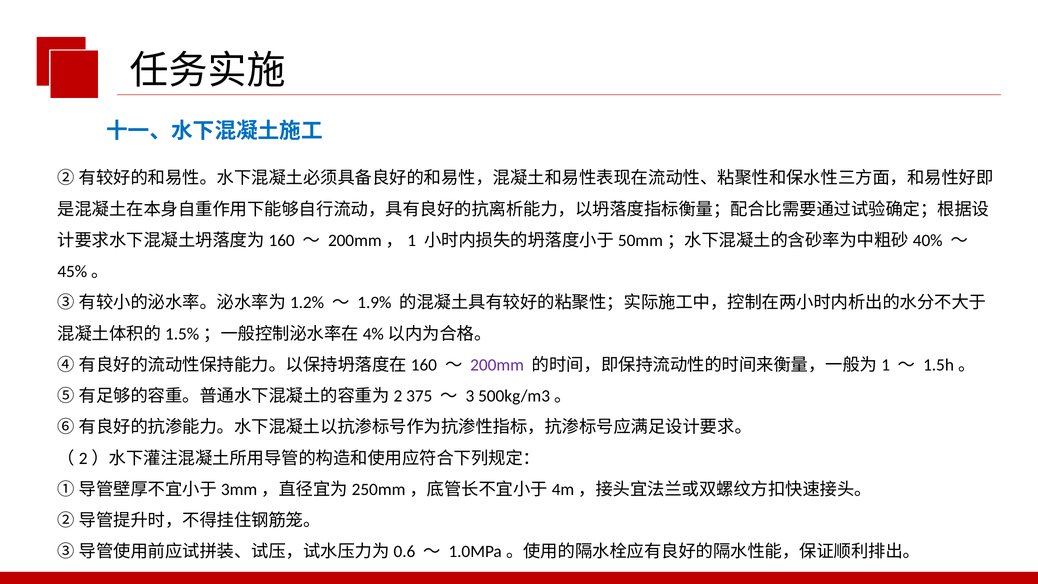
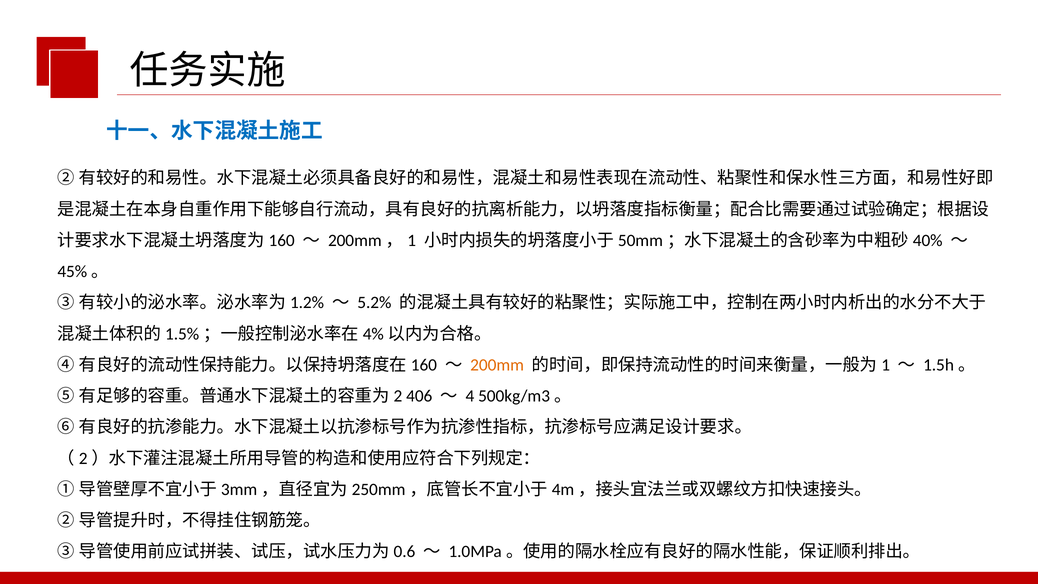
1.9%: 1.9% -> 5.2% (374, 303)
200mm colour: purple -> orange (497, 365)
375: 375 -> 406 (419, 396)
3: 3 -> 4 (470, 396)
